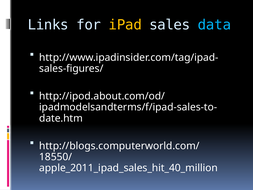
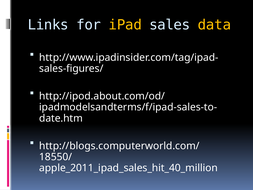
data colour: light blue -> yellow (214, 25)
